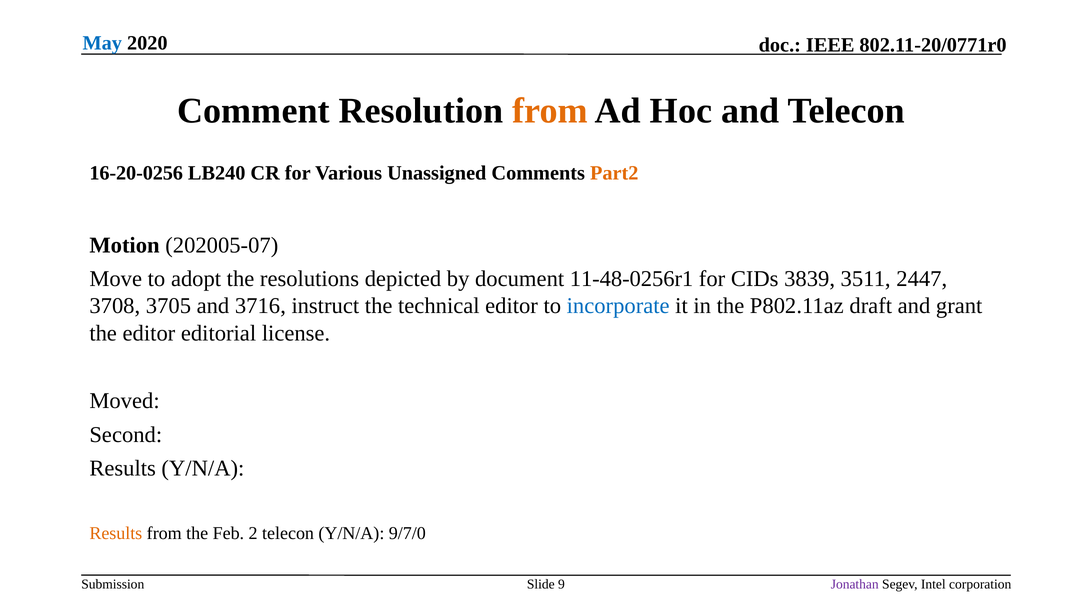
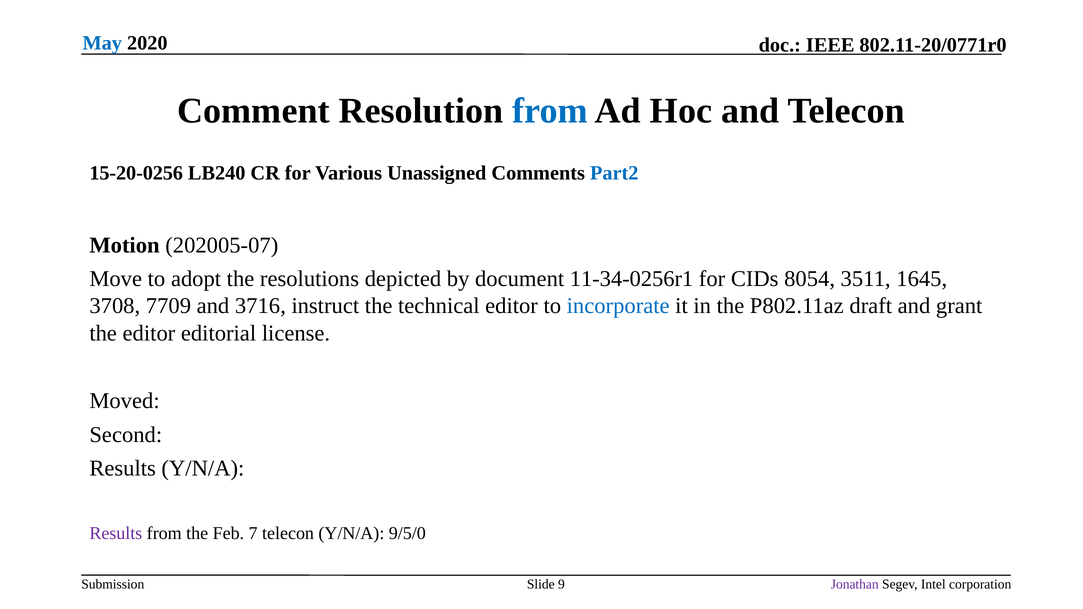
from colour: orange -> blue (550, 111)
16-20-0256: 16-20-0256 -> 15-20-0256 (136, 173)
Part2 colour: orange -> blue (614, 173)
11-48-0256r1: 11-48-0256r1 -> 11-34-0256r1 (632, 279)
3839: 3839 -> 8054 (810, 279)
2447: 2447 -> 1645 (922, 279)
3705: 3705 -> 7709 (168, 306)
Results colour: orange -> purple (116, 533)
2: 2 -> 7 (253, 533)
9/7/0: 9/7/0 -> 9/5/0 (407, 533)
